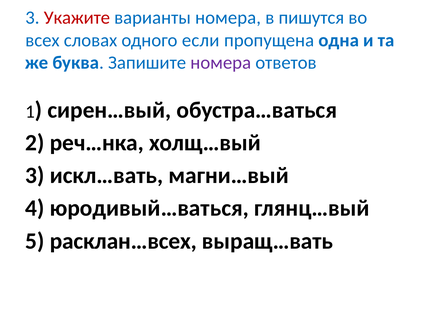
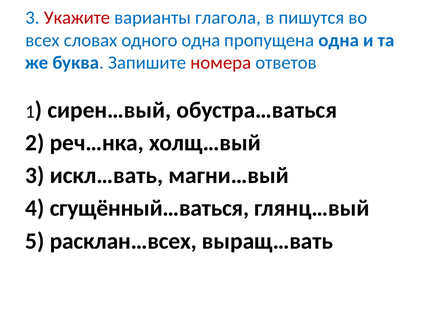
варианты номера: номера -> глагола (228, 18)
одного если: если -> одна (201, 40)
номера colour: purple -> red (221, 63)
юродивый…ваться: юродивый…ваться -> сгущённый…ваться (149, 209)
